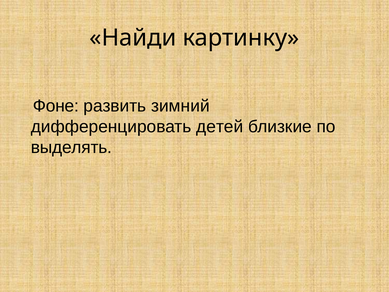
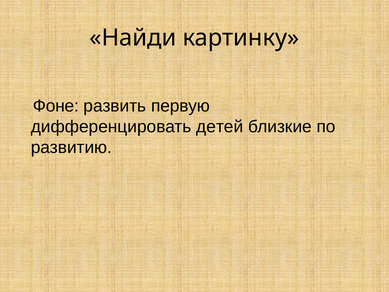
зимний: зимний -> первую (180, 106)
выделять: выделять -> развитию (71, 147)
